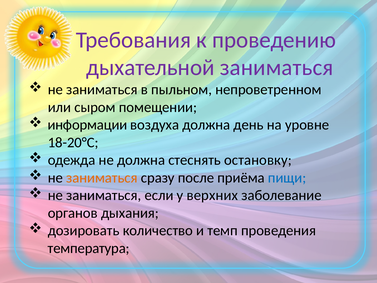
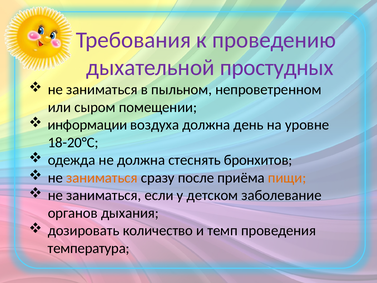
дыхательной заниматься: заниматься -> простудных (277, 68)
остановку: остановку -> бронхитов (258, 160)
пищи colour: blue -> orange (287, 178)
верхних: верхних -> детском (212, 195)
